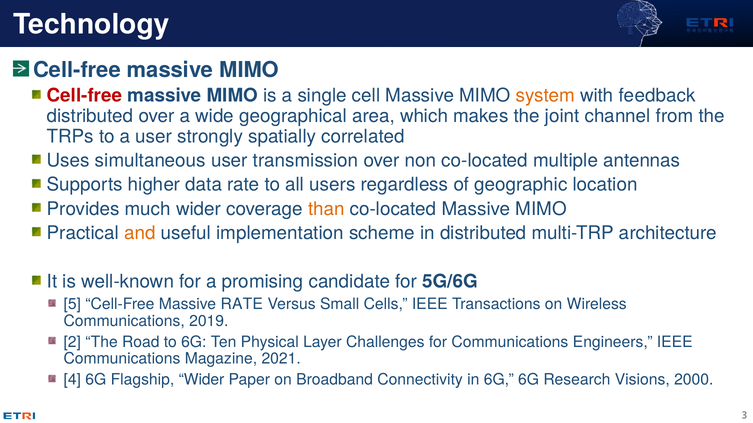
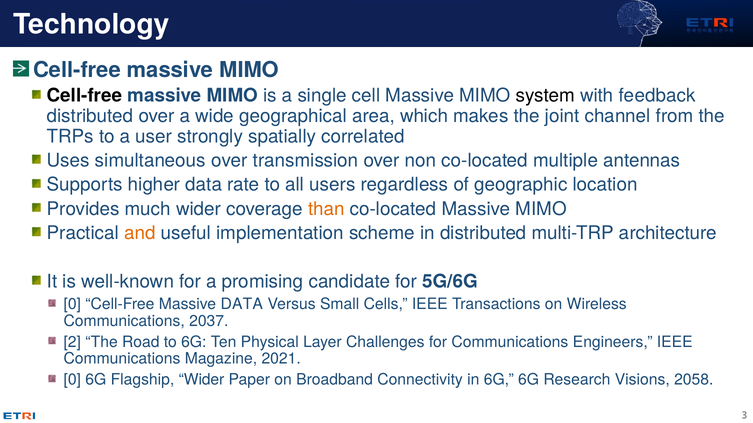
Cell-free colour: red -> black (85, 96)
system colour: orange -> black (545, 96)
simultaneous user: user -> over (229, 161)
5: 5 -> 0 (72, 304)
Massive RATE: RATE -> DATA (242, 304)
2019: 2019 -> 2037 (209, 321)
4: 4 -> 0 (72, 380)
2000: 2000 -> 2058 (694, 380)
